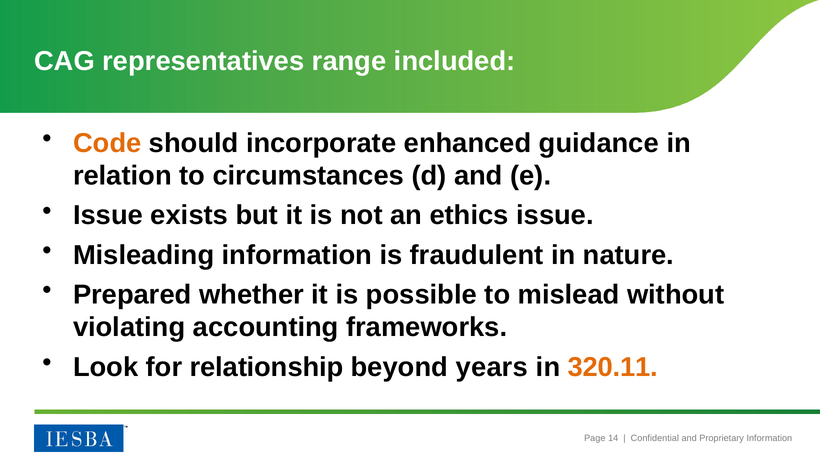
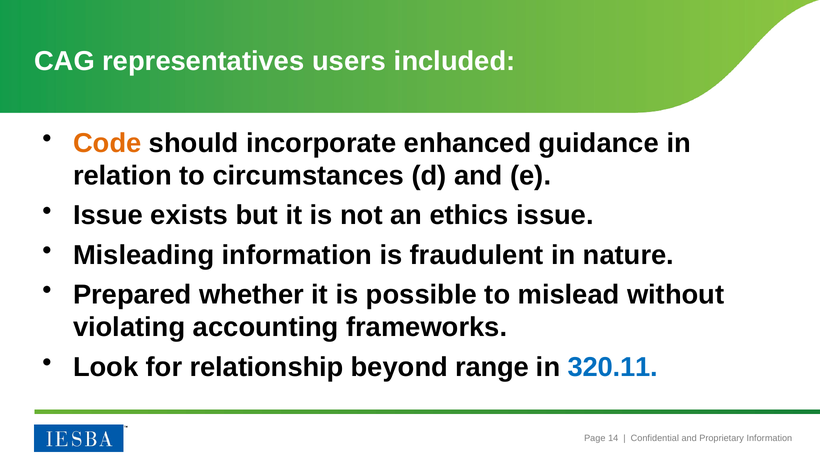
range: range -> users (349, 61)
years: years -> range (492, 367)
320.11 colour: orange -> blue (613, 367)
